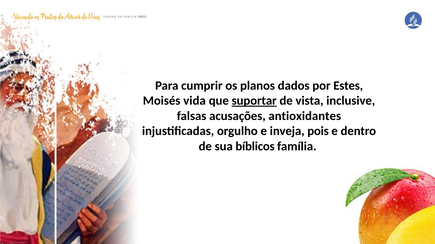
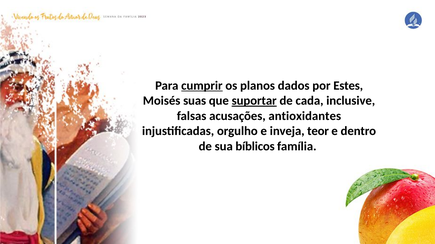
cumprir underline: none -> present (202, 86)
vida: vida -> suas (195, 101)
vista: vista -> cada (309, 101)
pois: pois -> teor (318, 132)
